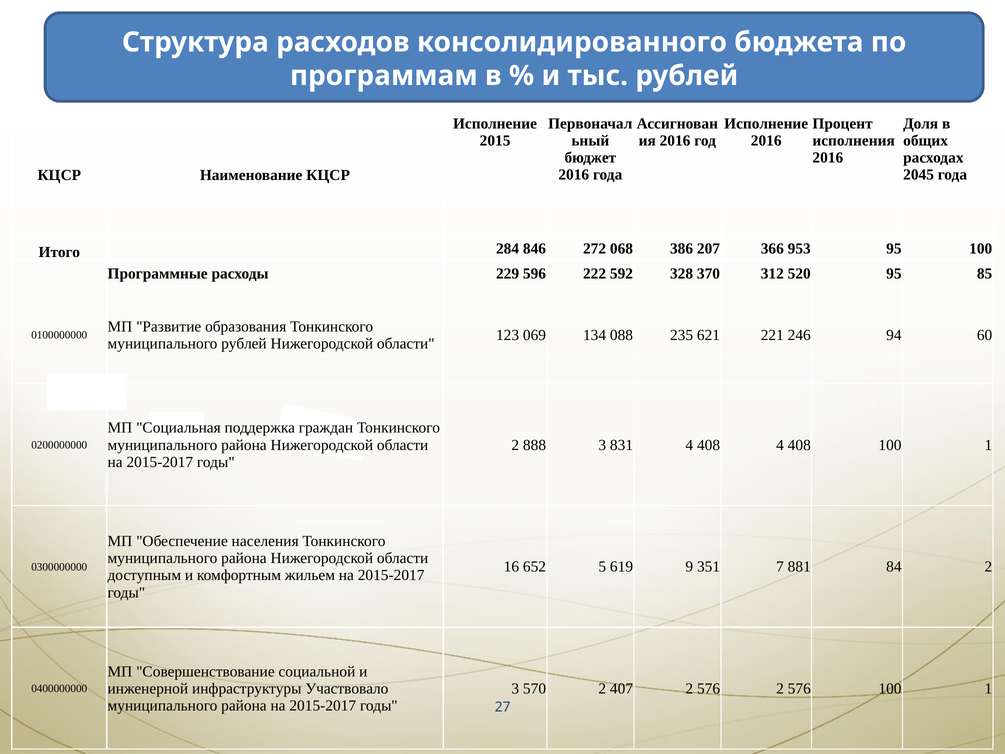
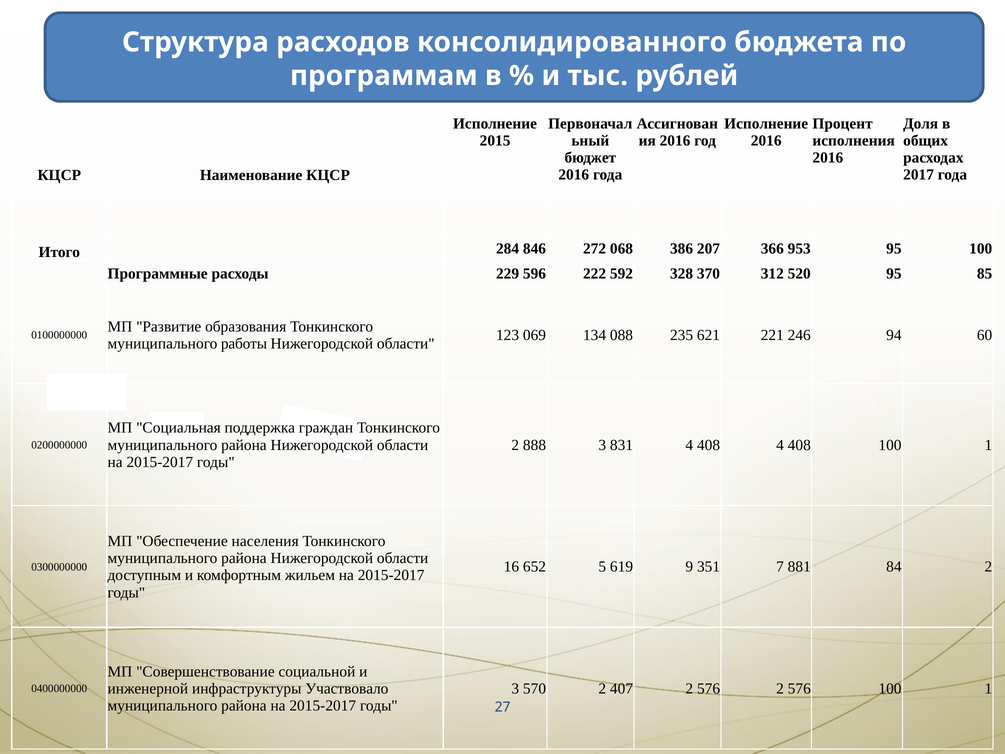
2045: 2045 -> 2017 (919, 175)
муниципального рублей: рублей -> работы (244, 344)
